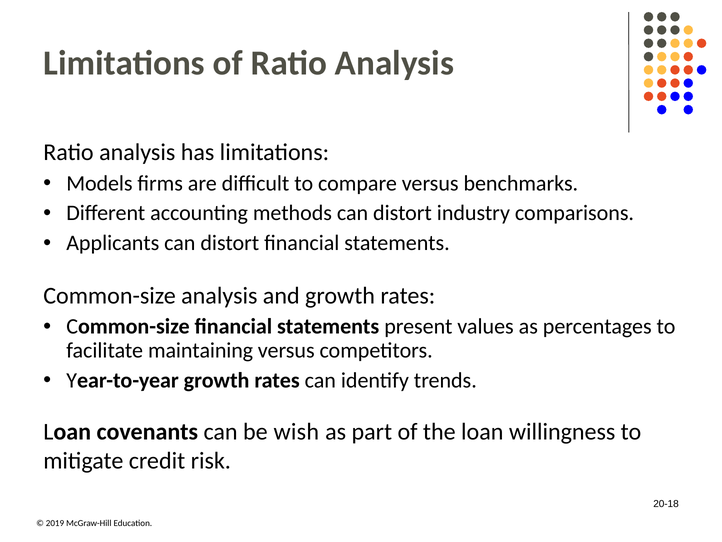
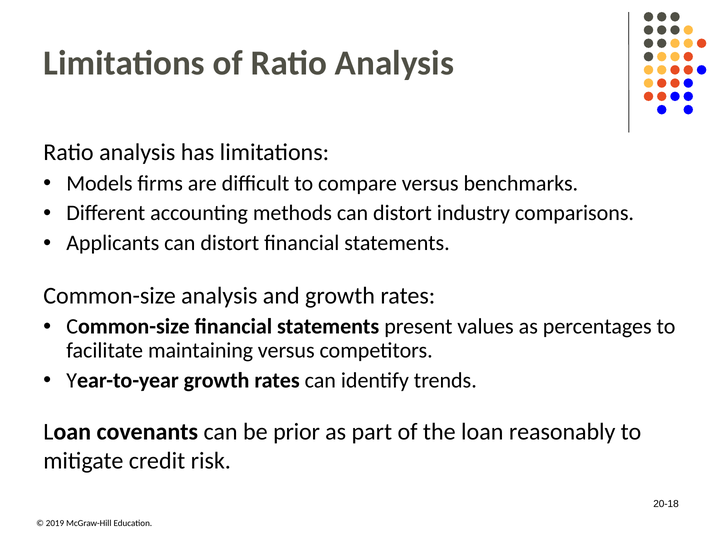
wish: wish -> prior (297, 431)
willingness: willingness -> reasonably (562, 431)
